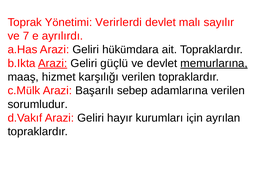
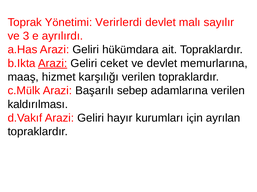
7: 7 -> 3 (26, 36)
güçlü: güçlü -> ceket (114, 64)
memurlarına underline: present -> none (214, 64)
sorumludur: sorumludur -> kaldırılması (38, 105)
